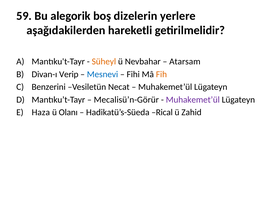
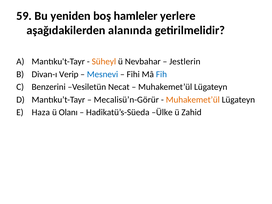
alegorik: alegorik -> yeniden (71, 16)
dizelerin: dizelerin -> hamleler (136, 16)
hareketli: hareketli -> alanında (130, 30)
Atarsam: Atarsam -> Jestlerin (185, 62)
Fih colour: orange -> blue (161, 74)
Muhakemet’ül colour: purple -> orange (193, 100)
Rical: Rical -> Ülke (162, 112)
